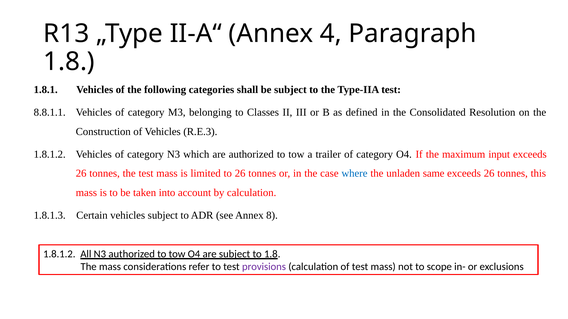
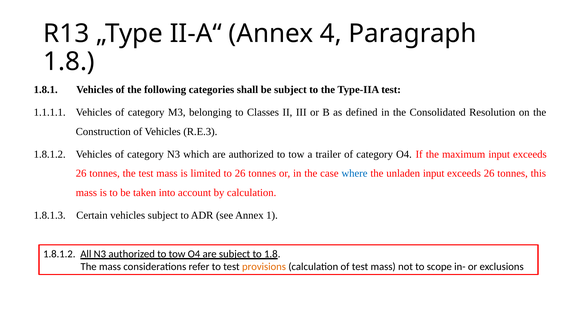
8.8.1.1: 8.8.1.1 -> 1.1.1.1 (50, 113)
unladen same: same -> input (434, 174)
8: 8 -> 1 (272, 216)
provisions colour: purple -> orange (264, 267)
